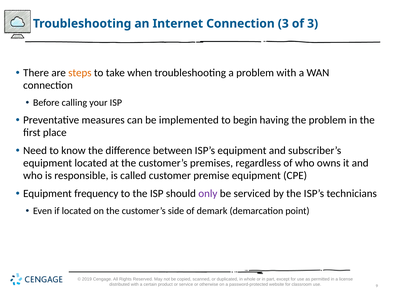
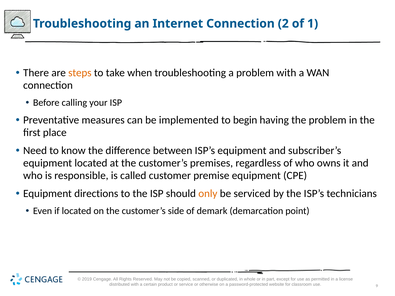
Connection 3: 3 -> 2 (283, 24)
of 3: 3 -> 1 (313, 24)
frequency: frequency -> directions (96, 194)
only colour: purple -> orange (208, 194)
